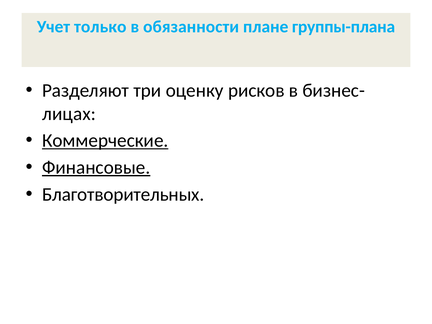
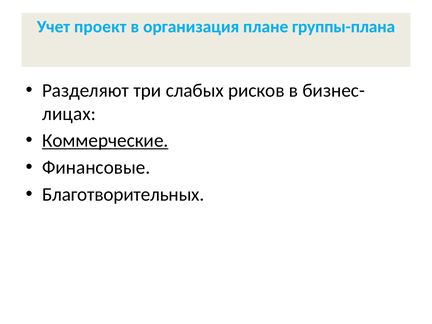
только: только -> проект (100, 27)
обязанности: обязанности -> организация (191, 27)
оценку: оценку -> слабых (195, 91)
Финансовые underline: present -> none (96, 167)
